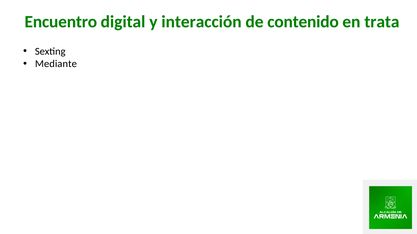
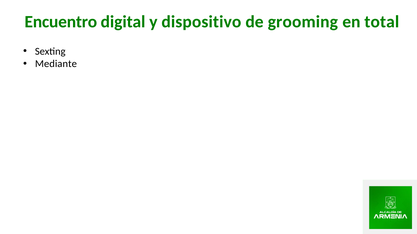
interacción: interacción -> dispositivo (201, 22)
contenido: contenido -> grooming (303, 22)
trata: trata -> total (382, 22)
